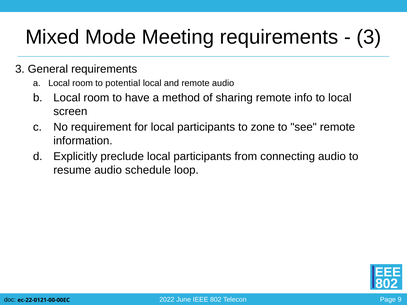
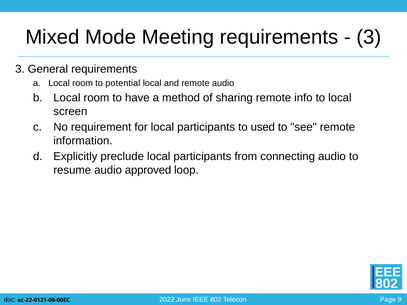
zone: zone -> used (263, 127)
schedule: schedule -> approved (148, 170)
